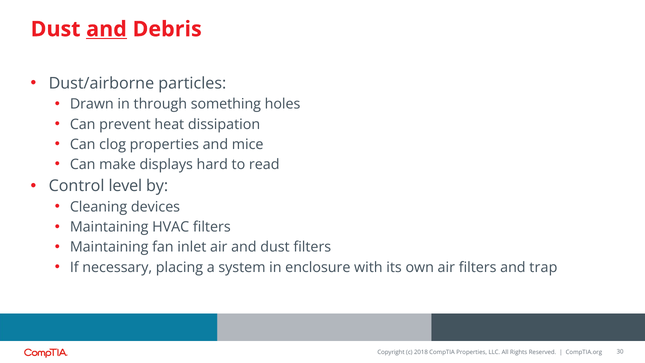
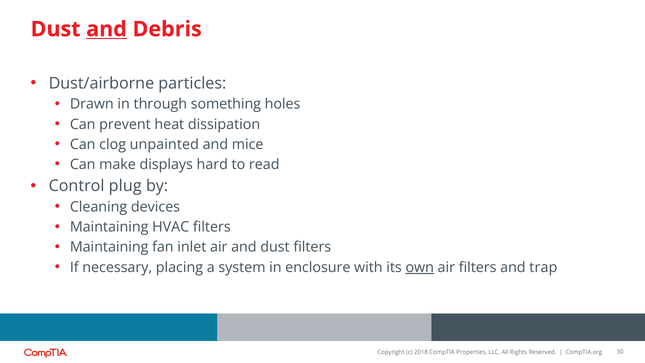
clog properties: properties -> unpainted (164, 144)
level: level -> plug (125, 186)
own underline: none -> present (420, 267)
